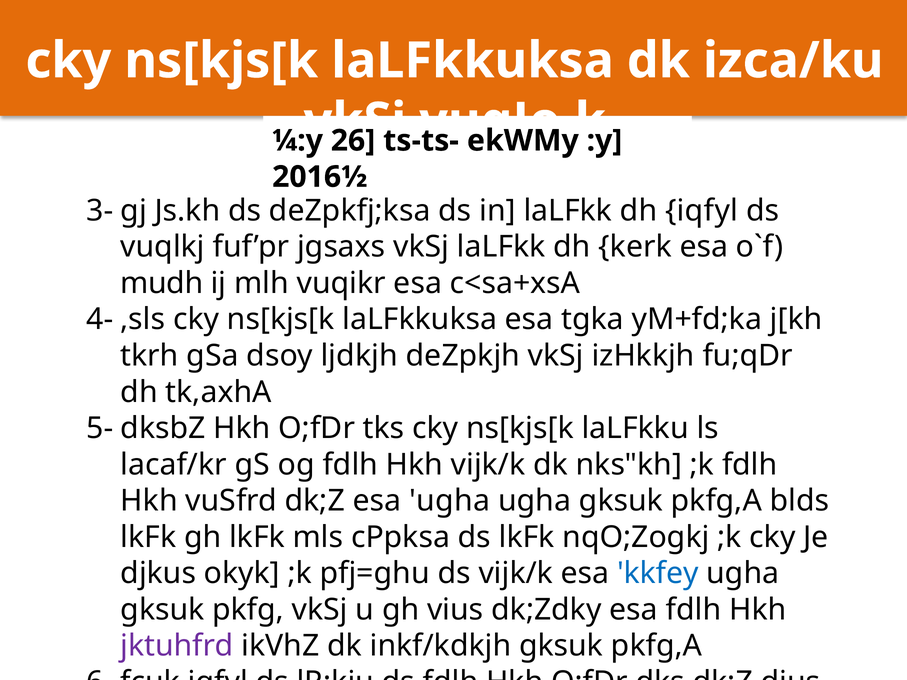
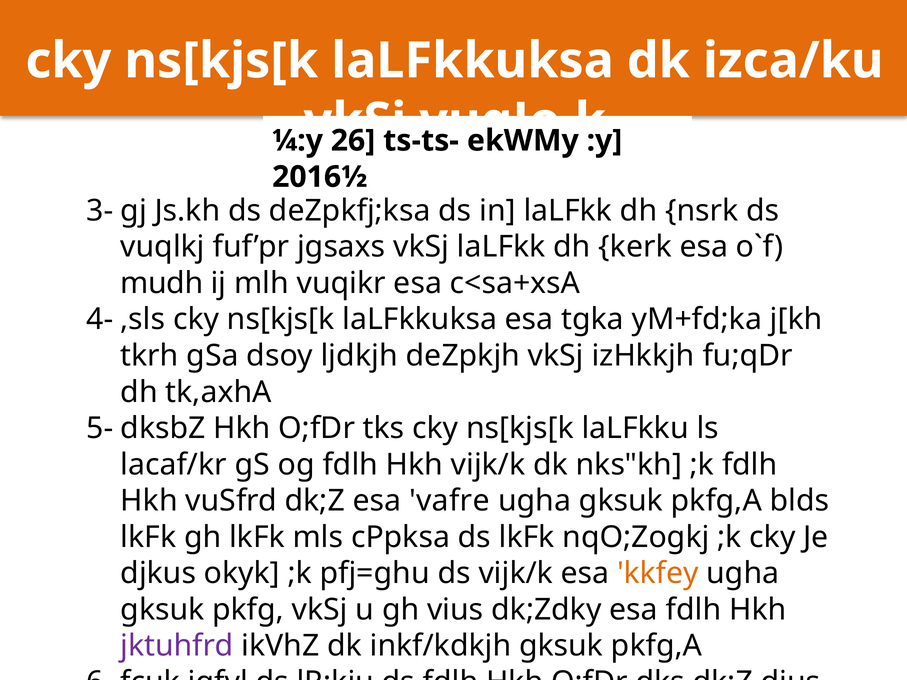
dh iqfyl: iqfyl -> nsrk (702, 211)
esa ugha: ugha -> vafre (450, 501)
kkfey colour: blue -> orange (658, 574)
